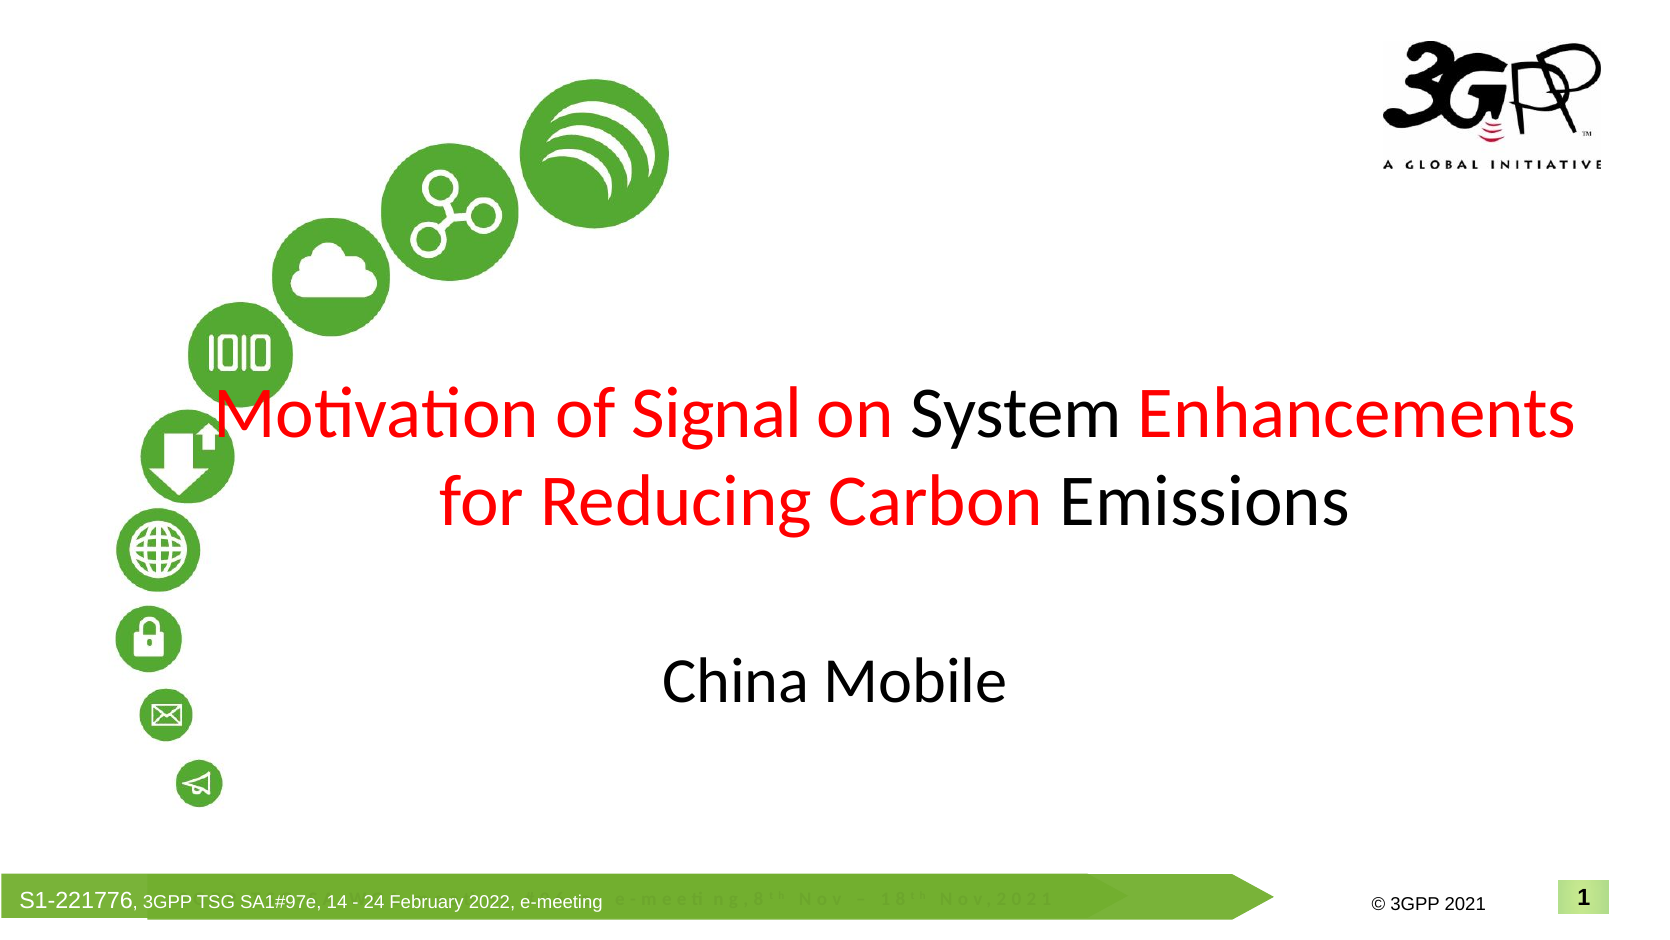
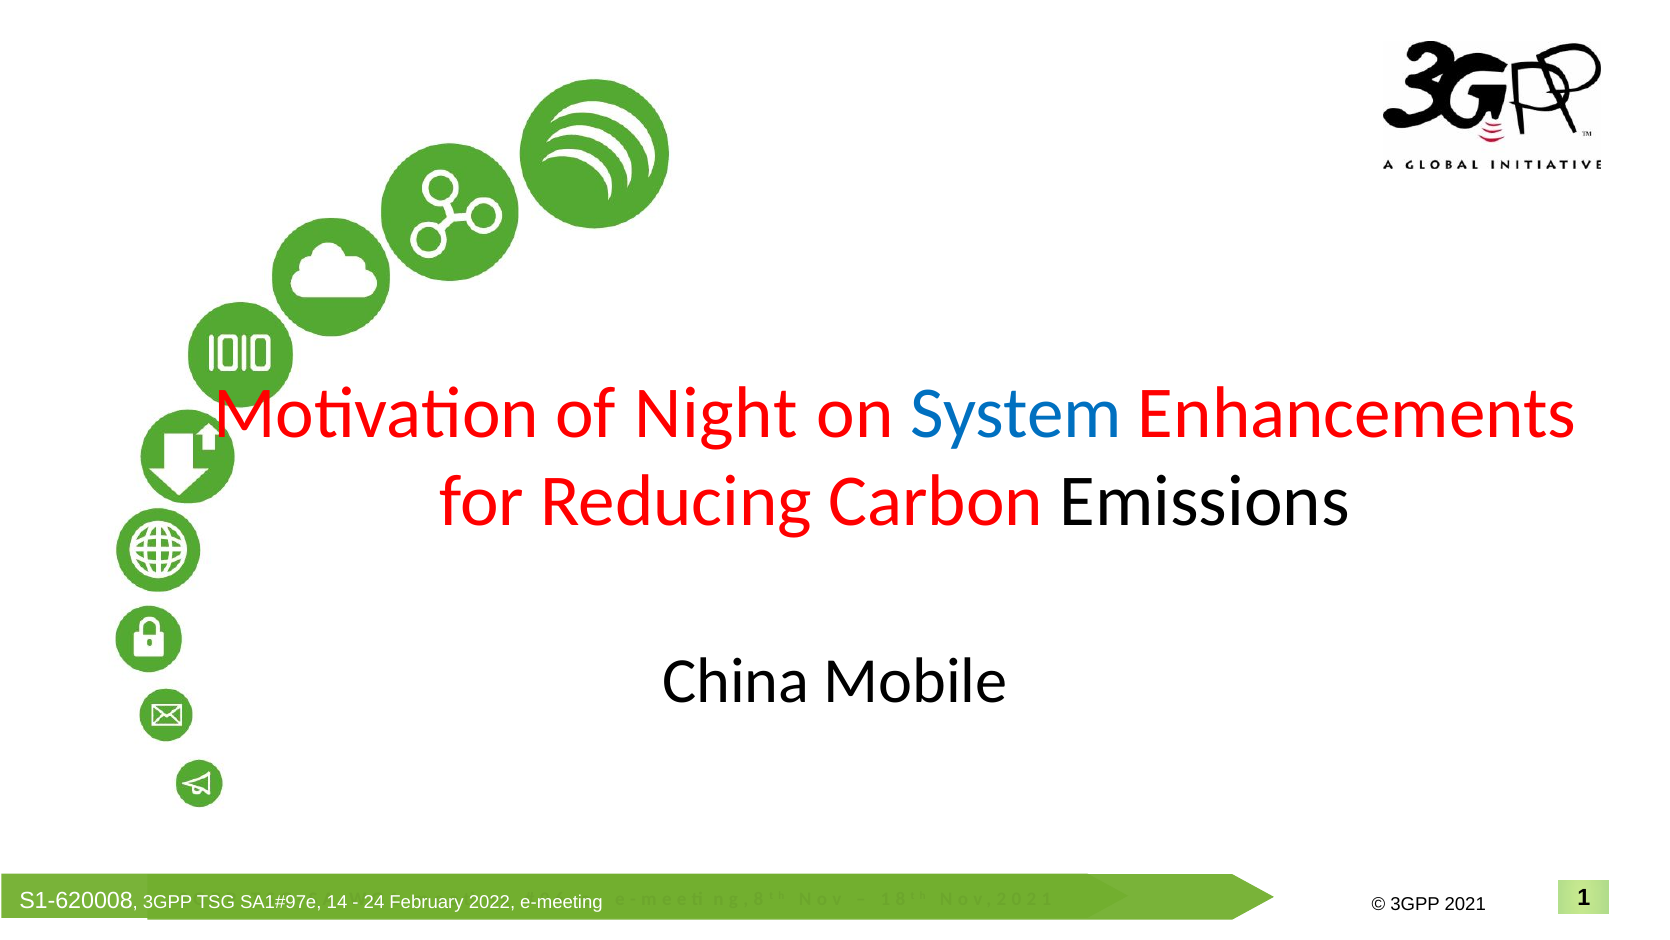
Signal: Signal -> Night (716, 413)
System colour: black -> blue (1016, 413)
S1-221776: S1-221776 -> S1-620008 (76, 900)
